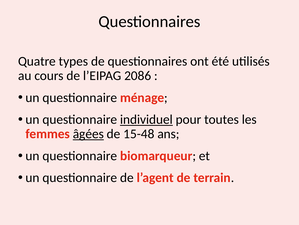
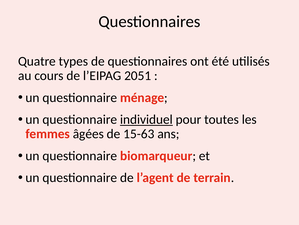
2086: 2086 -> 2051 (138, 75)
âgées underline: present -> none (88, 134)
15-48: 15-48 -> 15-63 (139, 134)
